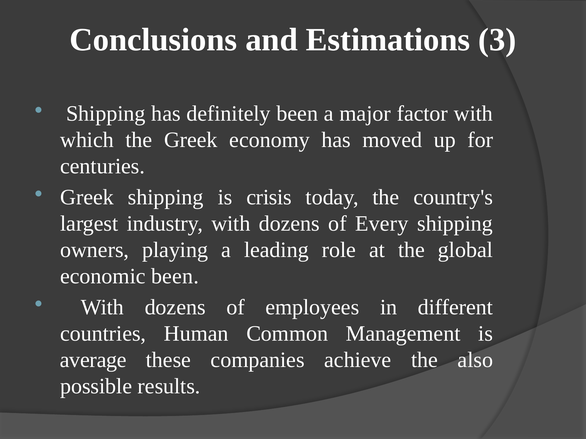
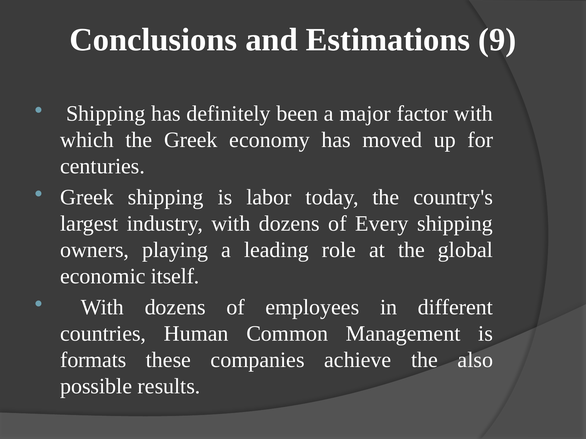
3: 3 -> 9 (497, 40)
crisis: crisis -> labor (269, 197)
economic been: been -> itself (175, 277)
average: average -> formats (93, 360)
